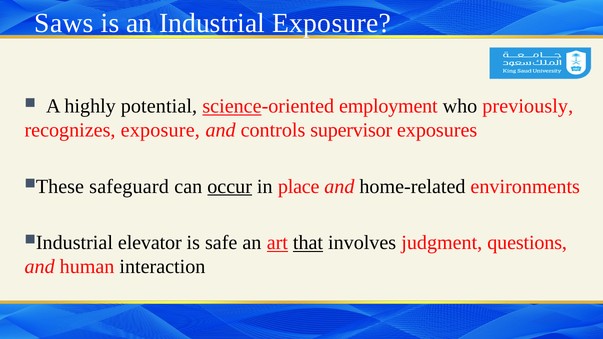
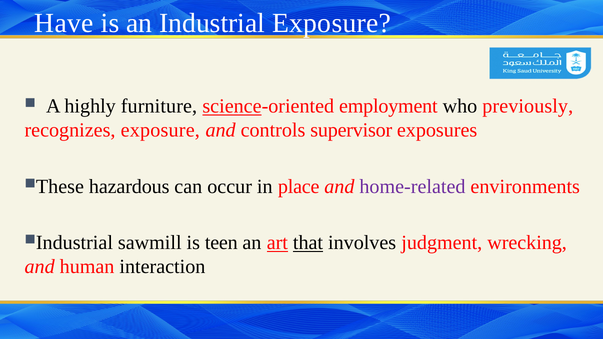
Saws: Saws -> Have (64, 23)
potential: potential -> furniture (159, 106)
safeguard: safeguard -> hazardous (129, 187)
occur underline: present -> none (230, 187)
home-related colour: black -> purple (412, 187)
elevator: elevator -> sawmill (150, 243)
safe: safe -> teen (221, 243)
questions: questions -> wrecking (527, 243)
